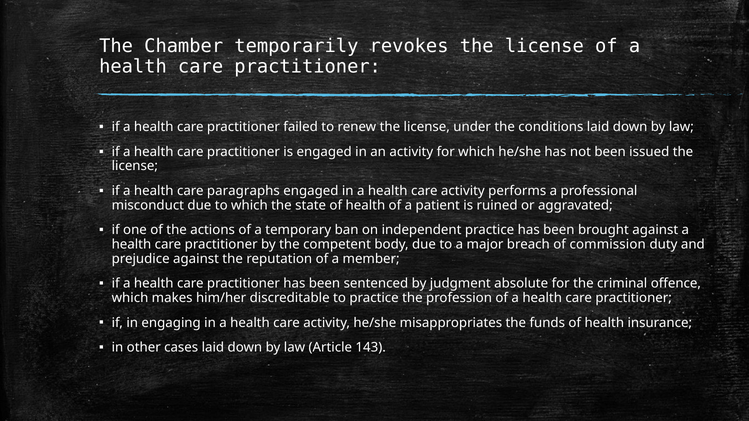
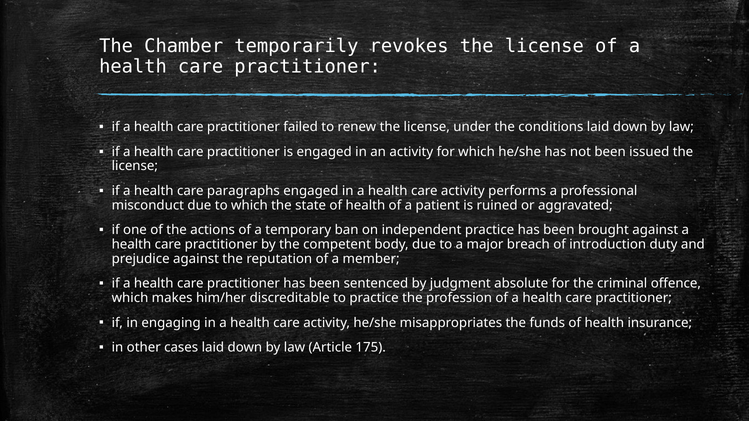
commission: commission -> introduction (608, 244)
143: 143 -> 175 (371, 348)
